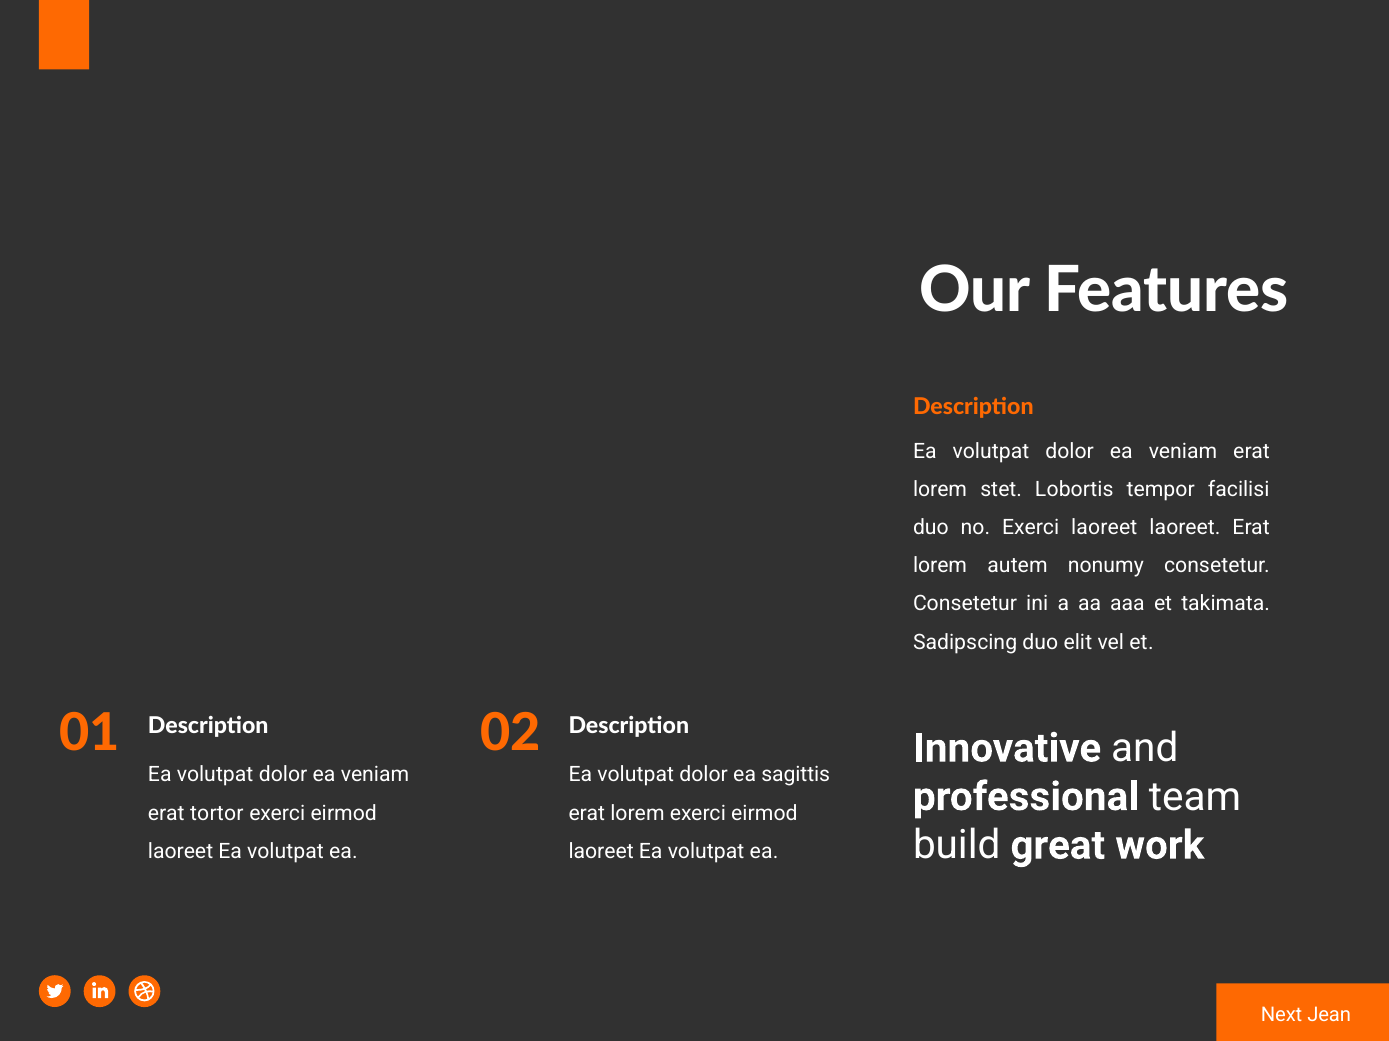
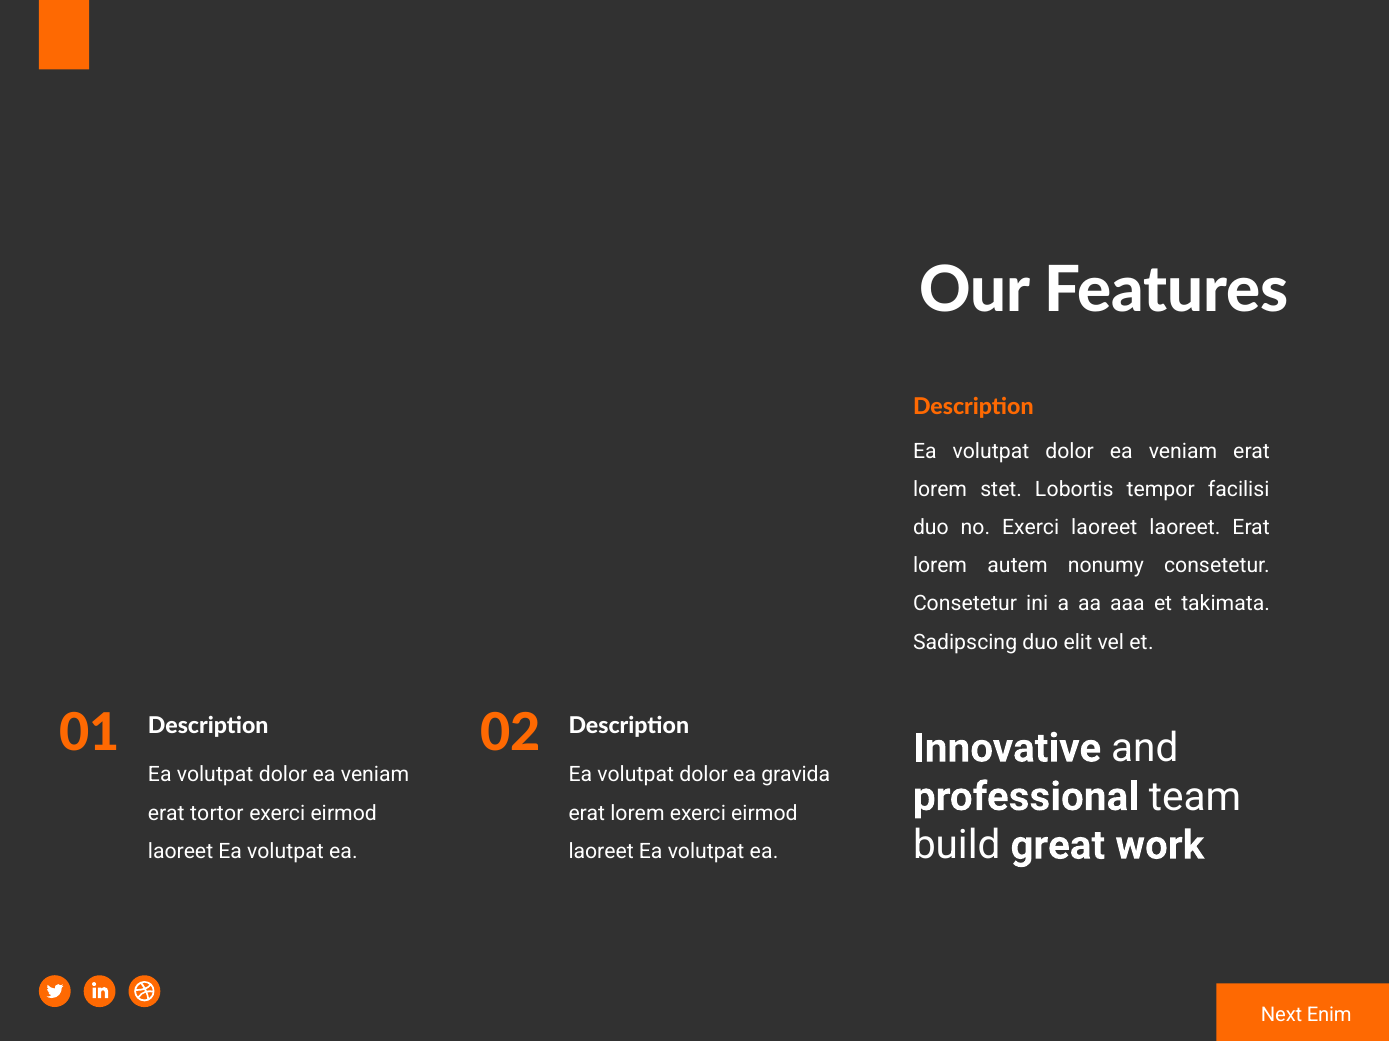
sagittis: sagittis -> gravida (796, 775)
Jean: Jean -> Enim (1329, 1016)
